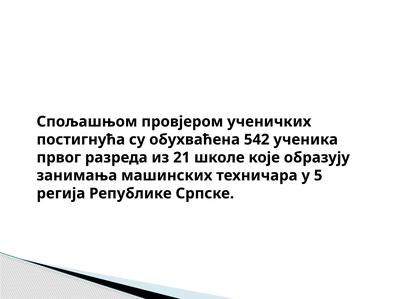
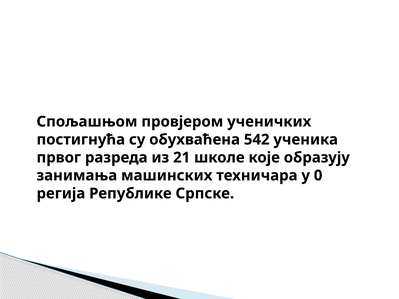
5: 5 -> 0 (318, 176)
